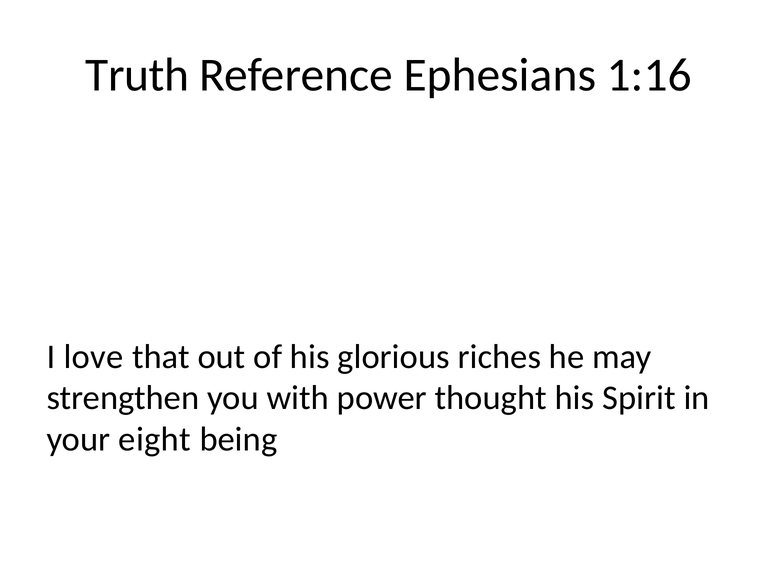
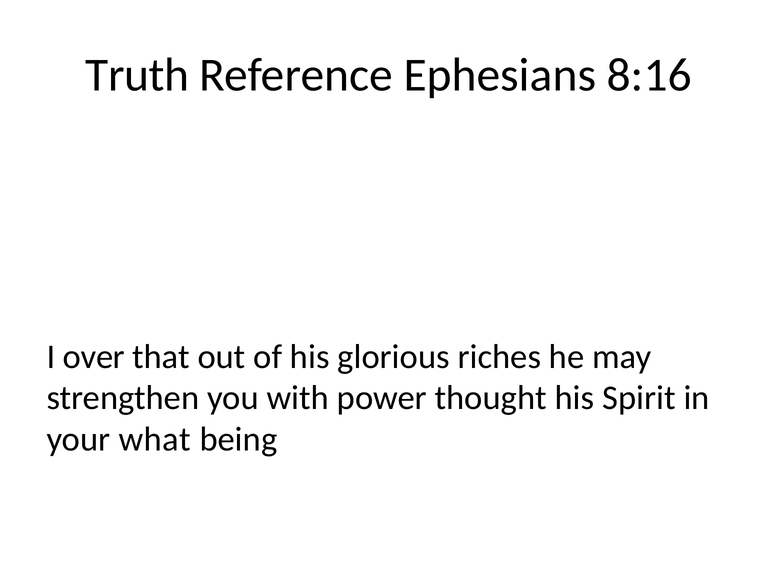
1:16: 1:16 -> 8:16 (649, 75)
love: love -> over (94, 357)
eight: eight -> what (155, 440)
